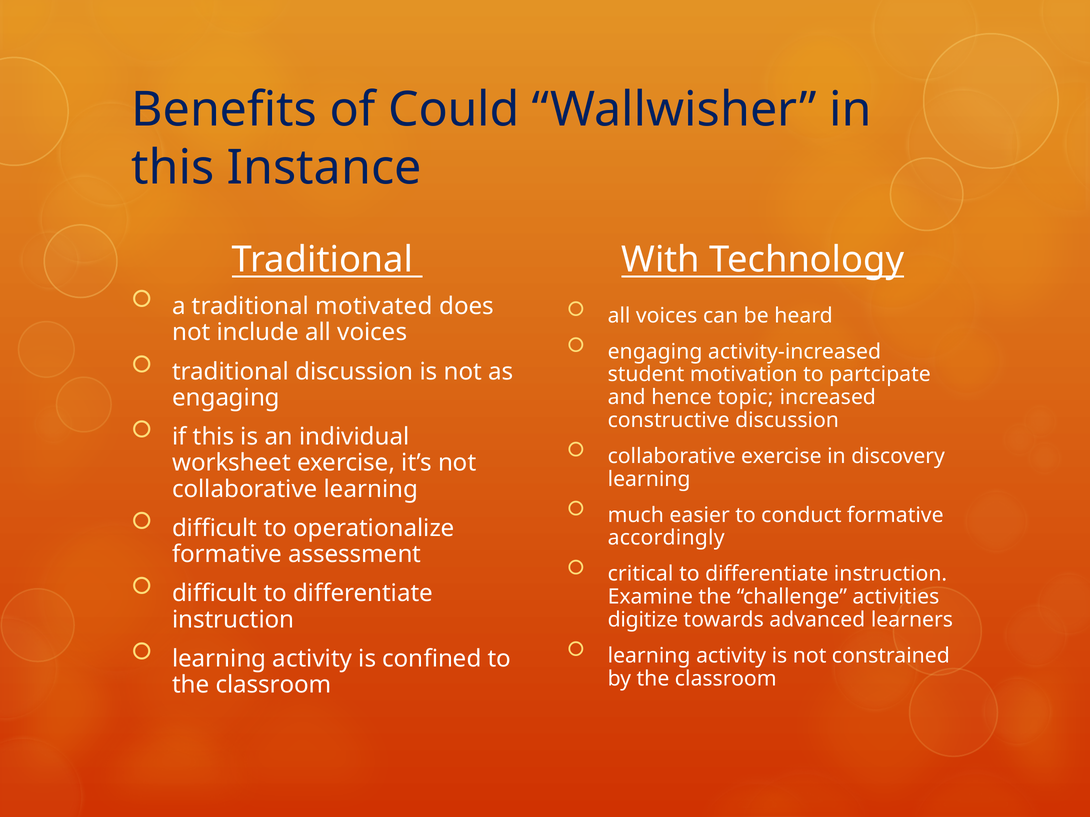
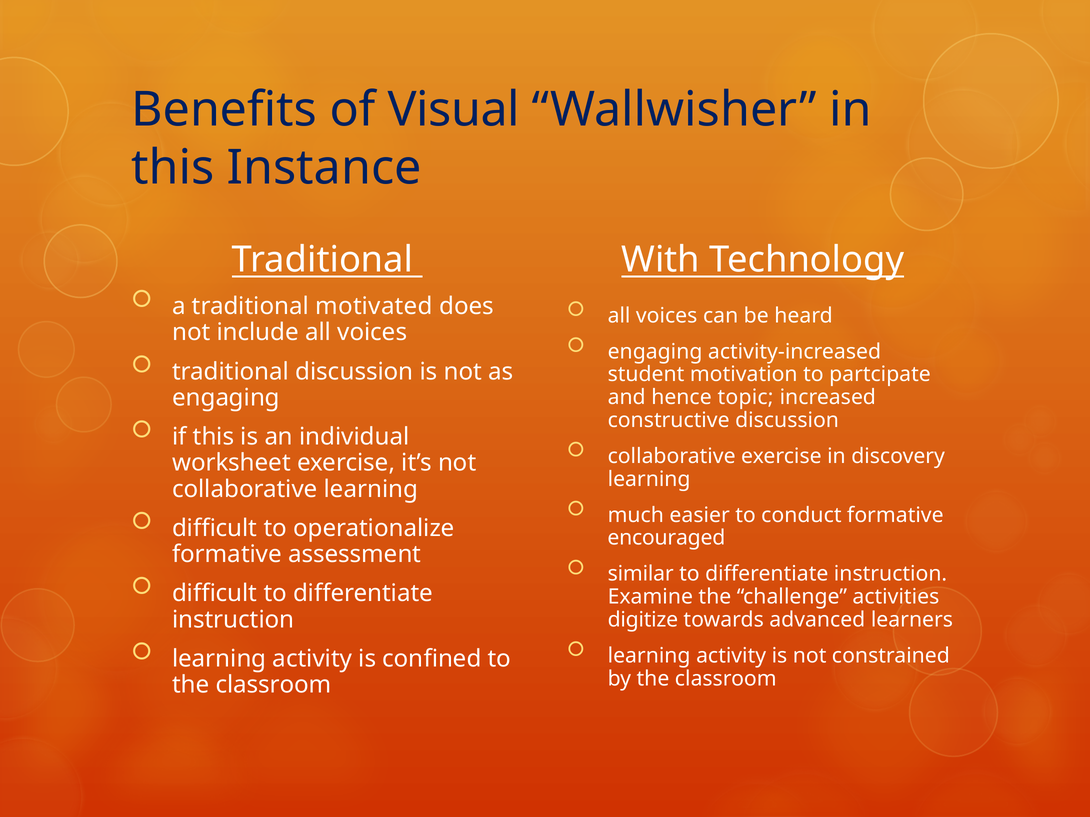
Could: Could -> Visual (454, 110)
accordingly: accordingly -> encouraged (666, 538)
critical: critical -> similar (641, 574)
